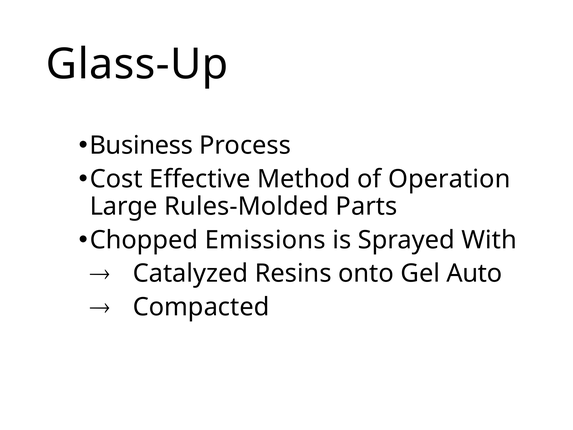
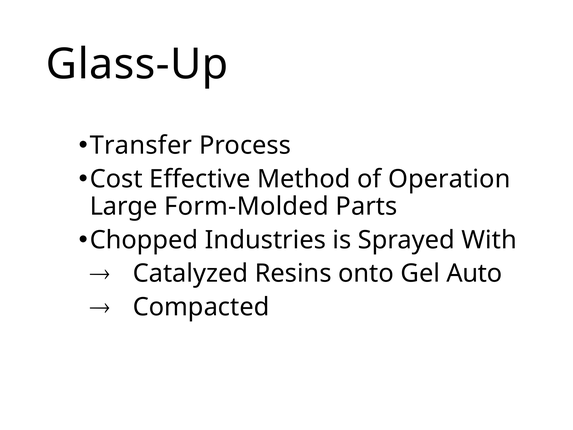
Business: Business -> Transfer (141, 145)
Rules-Molded: Rules-Molded -> Form-Molded (247, 206)
Emissions: Emissions -> Industries (265, 240)
